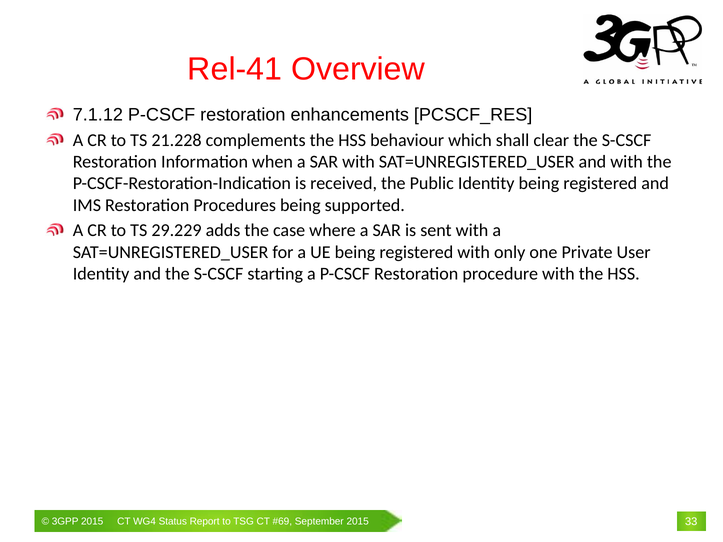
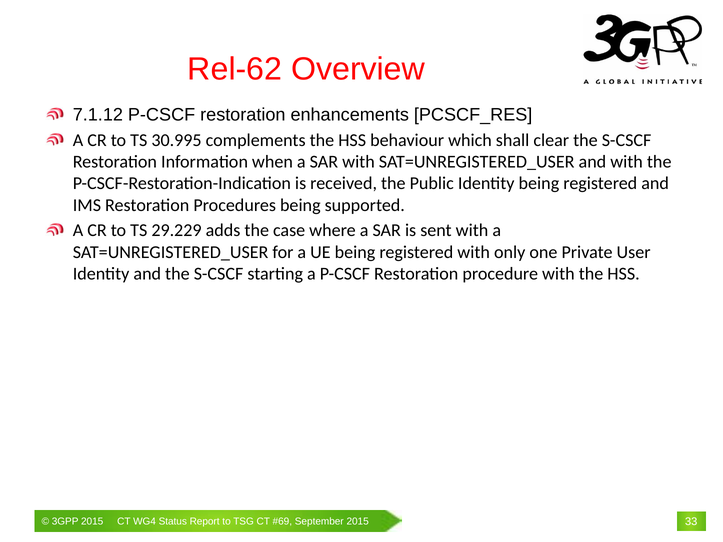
Rel-41: Rel-41 -> Rel-62 (235, 69)
21.228: 21.228 -> 30.995 (176, 140)
